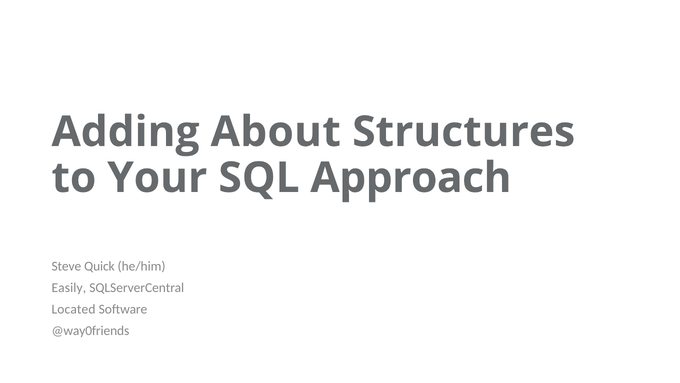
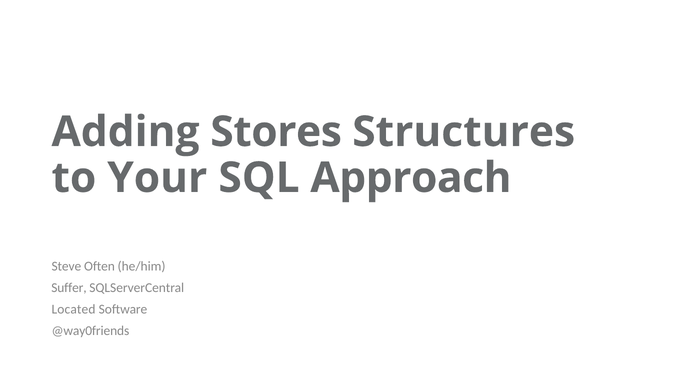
About: About -> Stores (276, 132)
Quick: Quick -> Often (99, 266)
Easily: Easily -> Suffer (69, 287)
